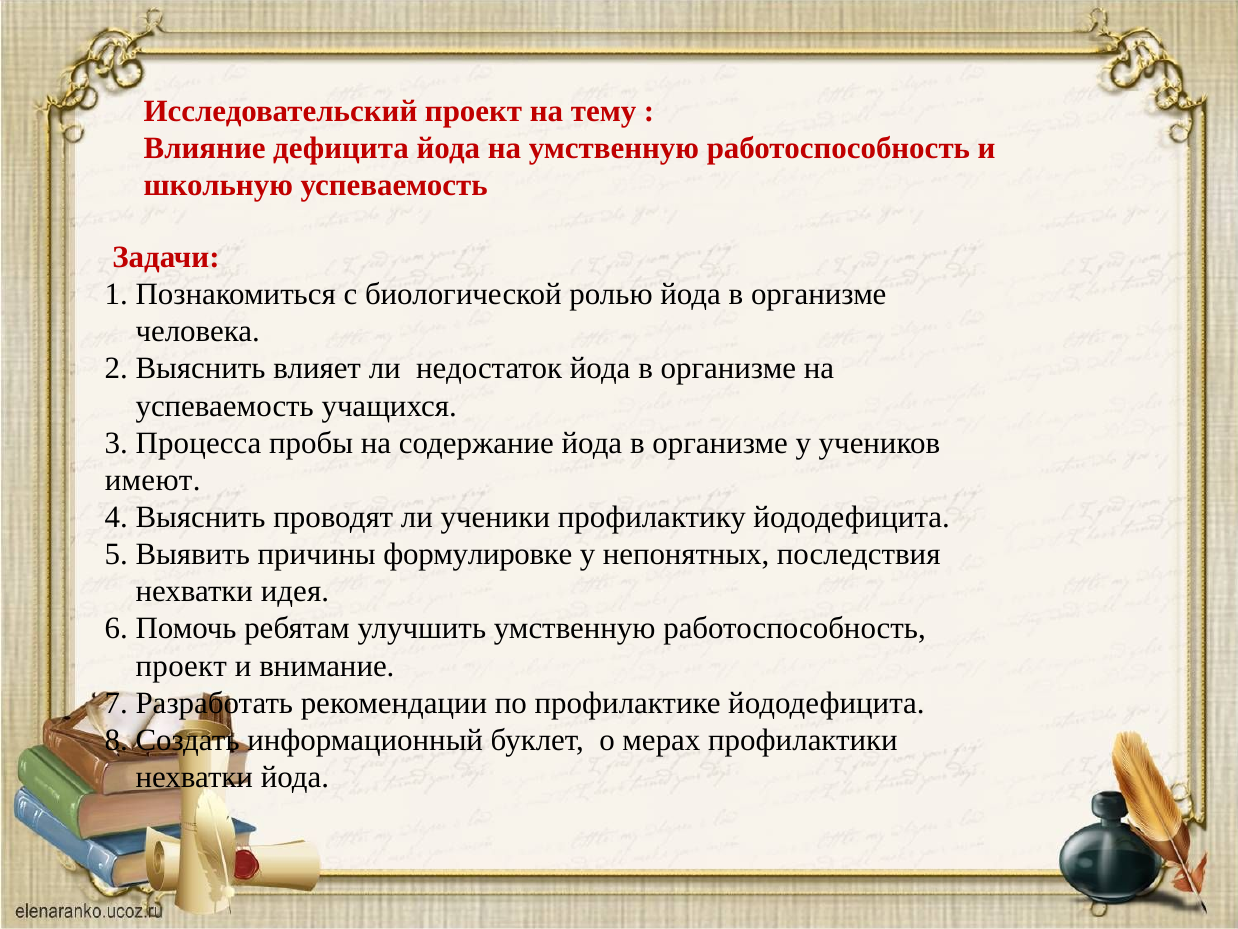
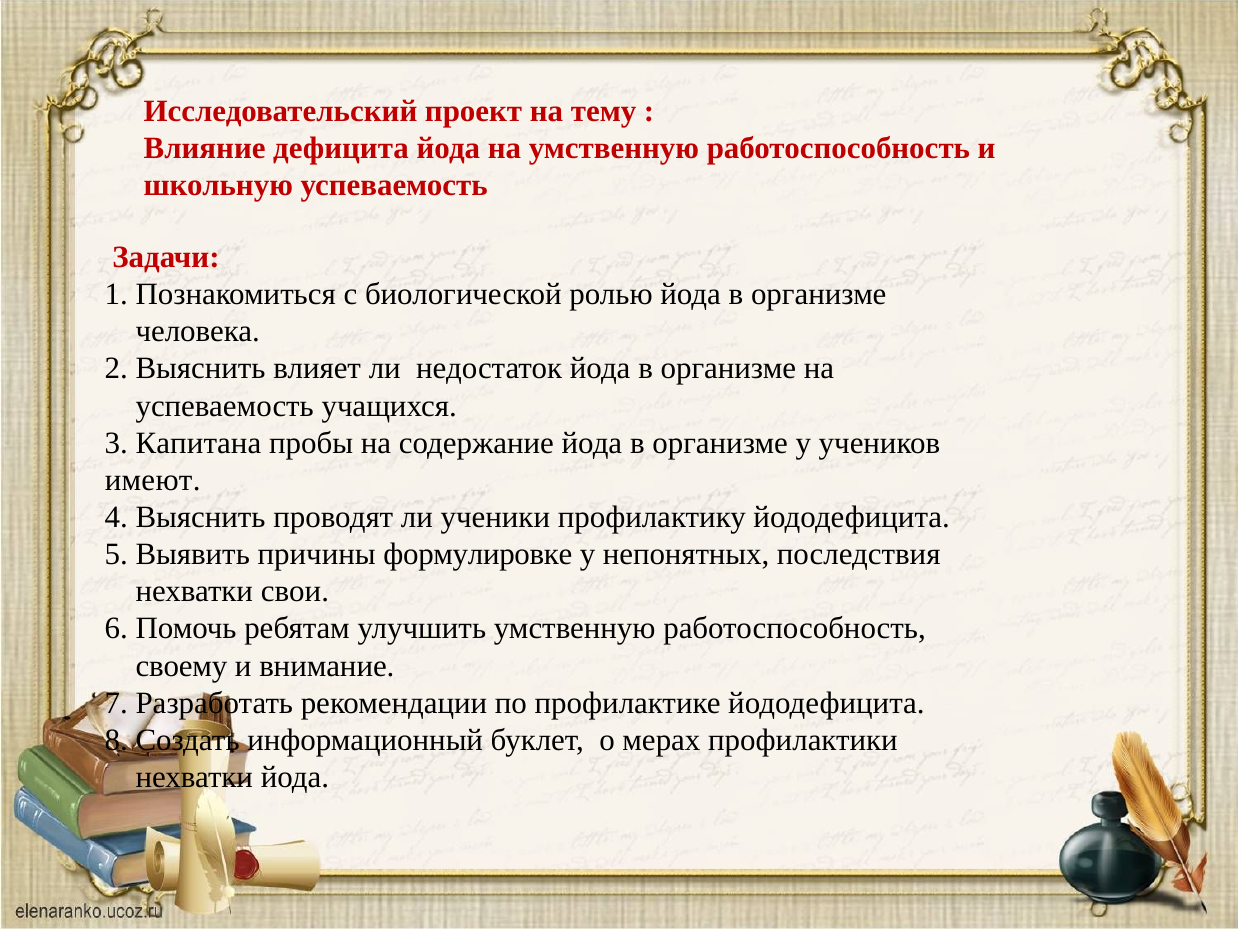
Процесса: Процесса -> Капитана (198, 443)
идея: идея -> свои (295, 591)
проект: проект -> своему (181, 666)
